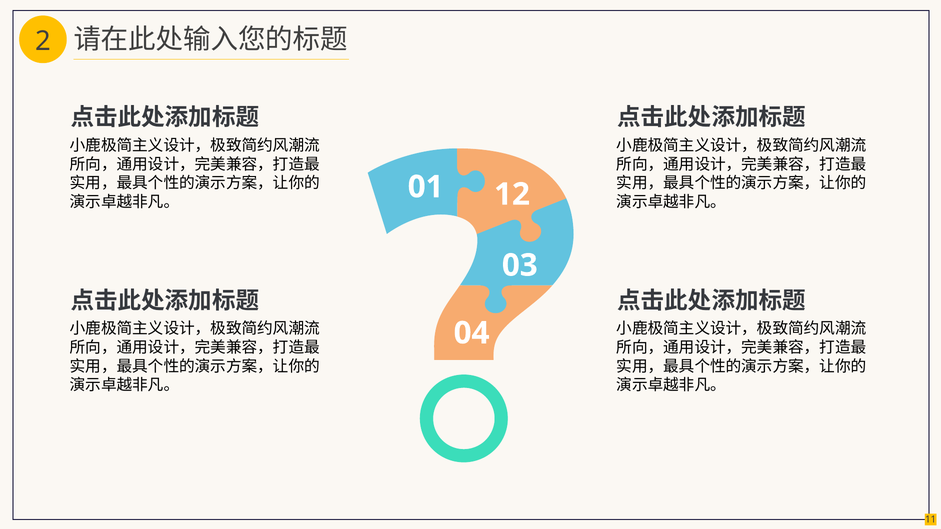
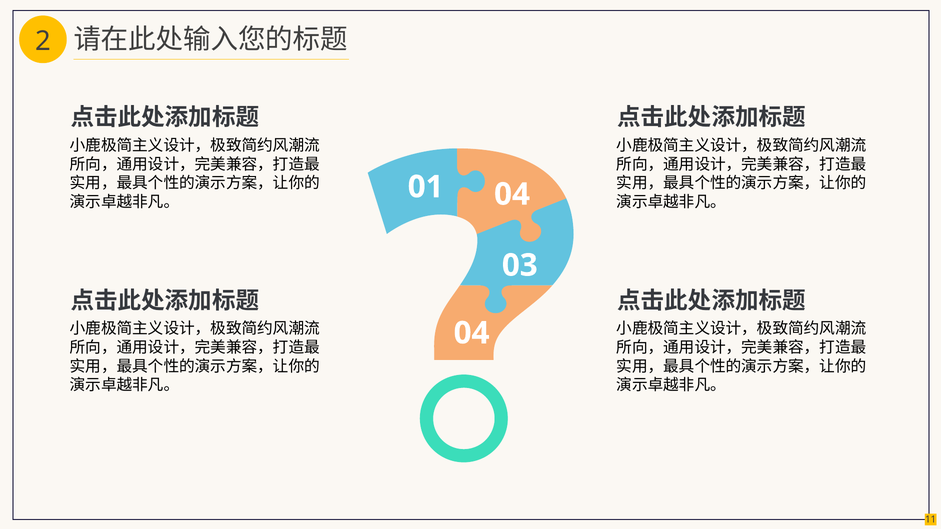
01 12: 12 -> 04 (512, 194)
